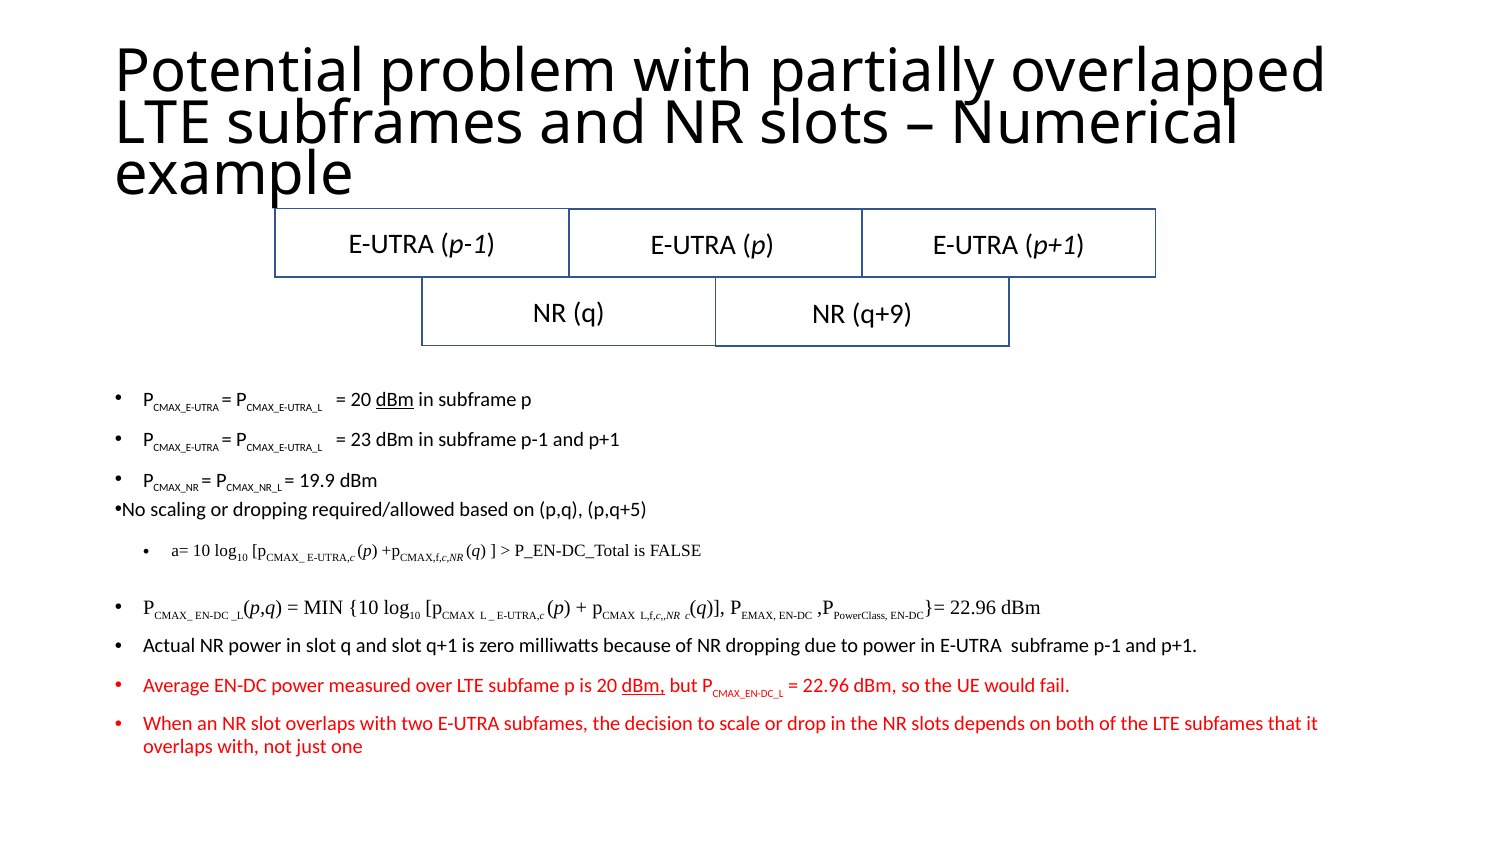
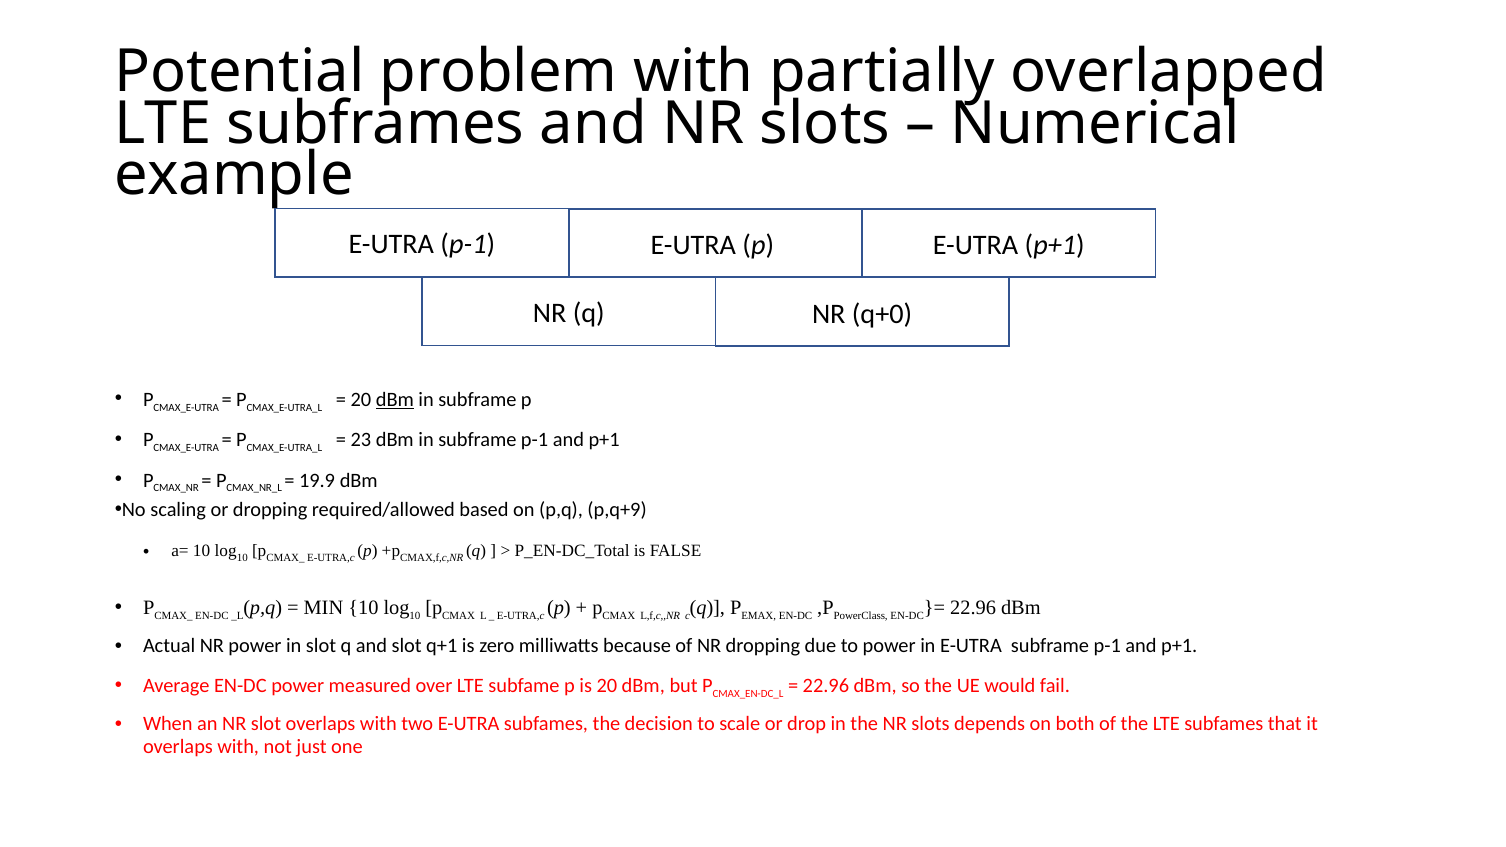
q+9: q+9 -> q+0 (882, 314)
p,q+5: p,q+5 -> p,q+9 (617, 509)
dBm underline: present -> none (643, 686)
